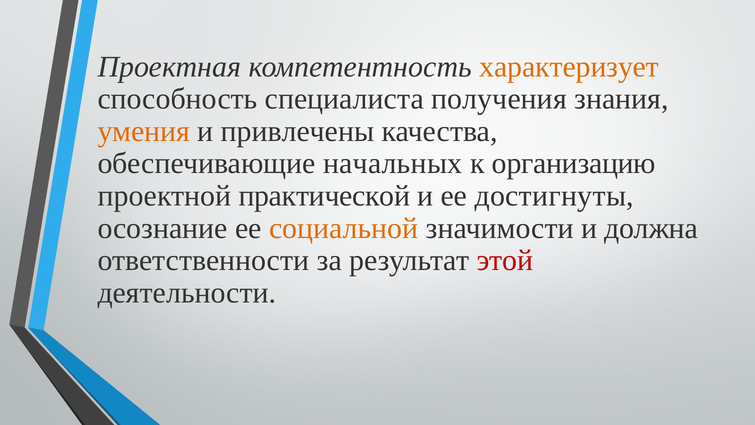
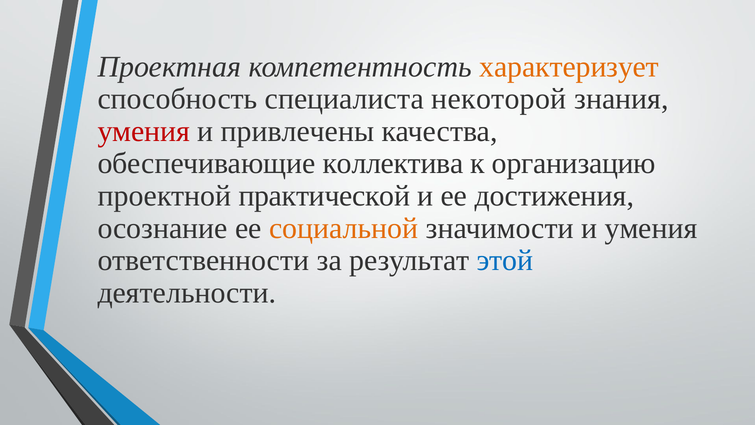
получения: получения -> некоторой (499, 99)
умения colour: orange -> red (144, 131)
начальных: начальных -> коллектива (393, 163)
достигнуты: достигнуты -> достижения (554, 196)
и должна: должна -> умения (651, 228)
этой colour: red -> blue (505, 260)
